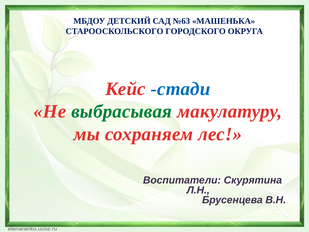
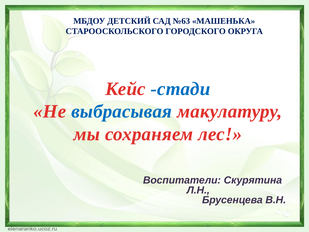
выбрасывая colour: green -> blue (122, 111)
